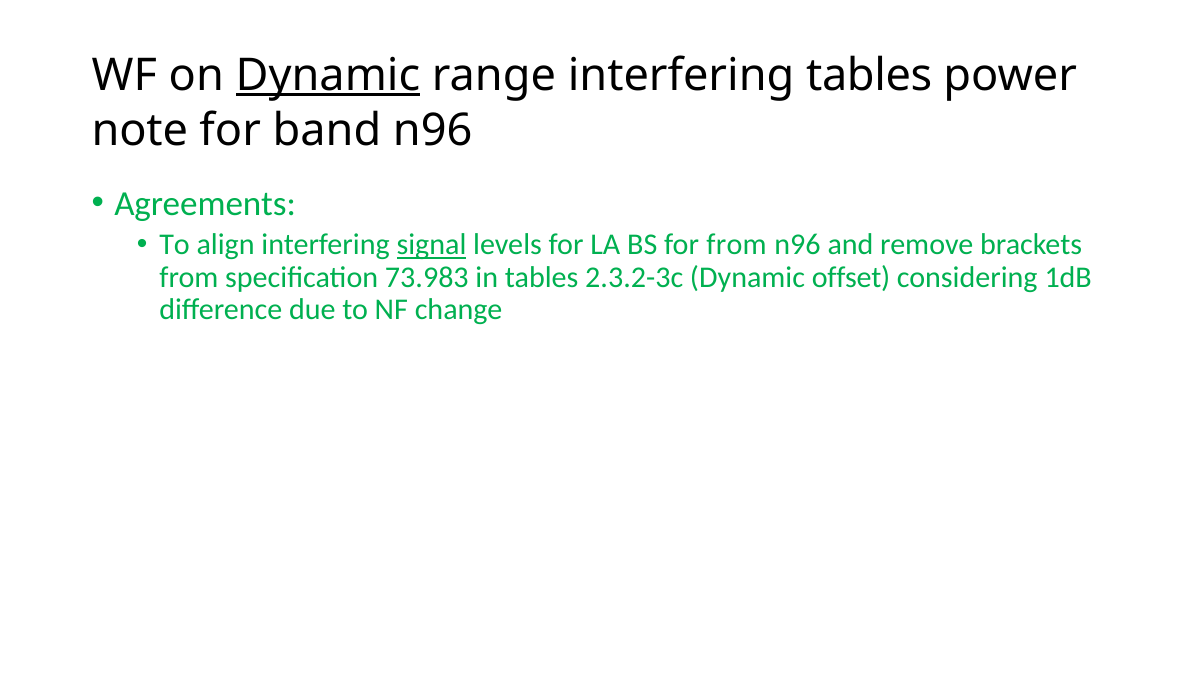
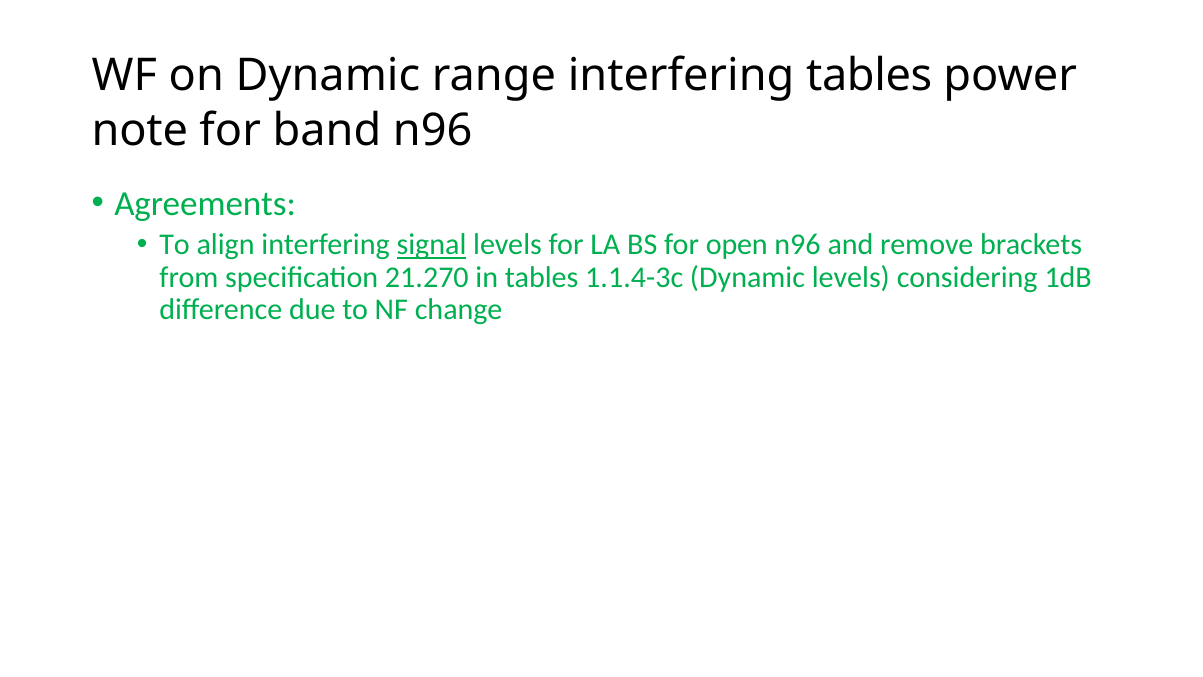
Dynamic underline: present -> none (328, 75)
for from: from -> open (737, 245)
73.983: 73.983 -> 21.270 (427, 277)
2.3.2-3c: 2.3.2-3c -> 1.1.4-3c (634, 277)
Dynamic offset: offset -> levels (851, 277)
